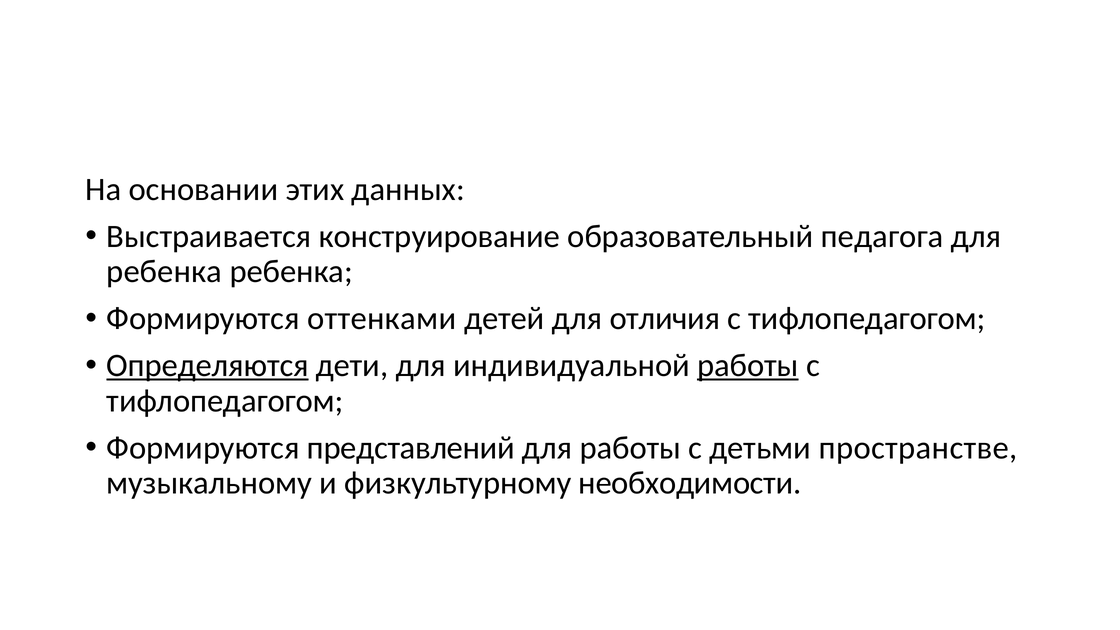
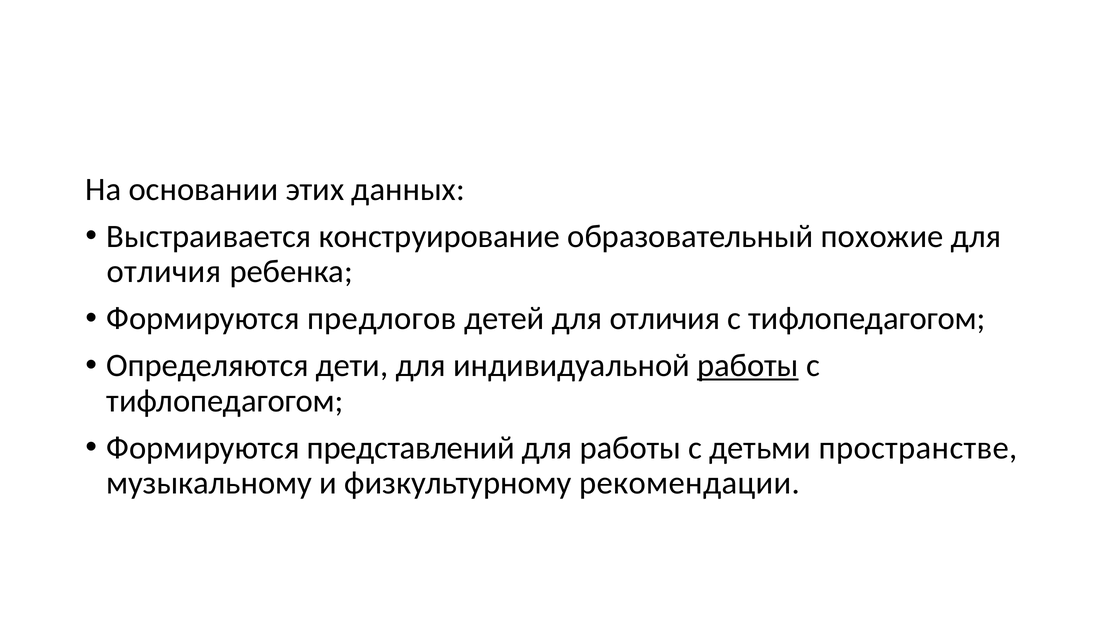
педагога: педагога -> похожие (882, 236)
ребенка: ребенка -> отличия (164, 272)
оттенками: оттенками -> предлогов (382, 319)
Определяются underline: present -> none (208, 366)
необходимости: необходимости -> рекомендации (690, 483)
